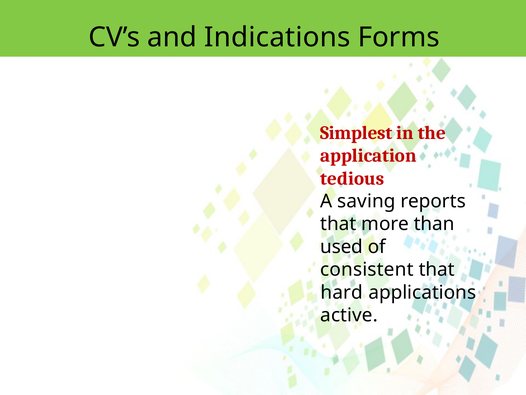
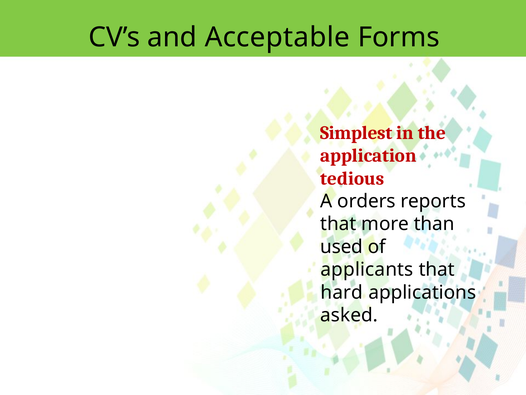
Indications: Indications -> Acceptable (277, 37)
saving: saving -> orders (367, 201)
consistent: consistent -> applicants (367, 269)
active: active -> asked (349, 315)
